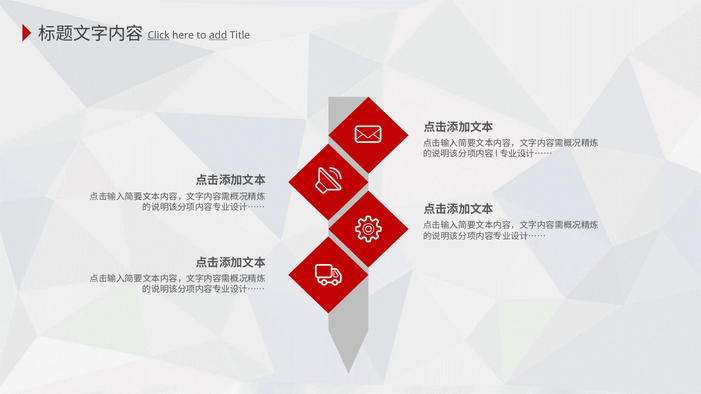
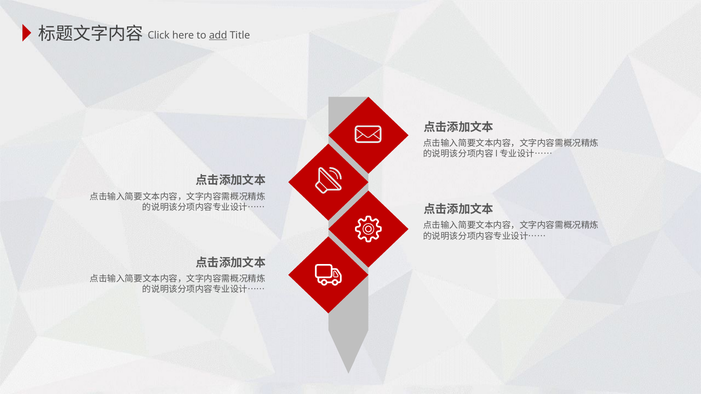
Click underline: present -> none (159, 35)
